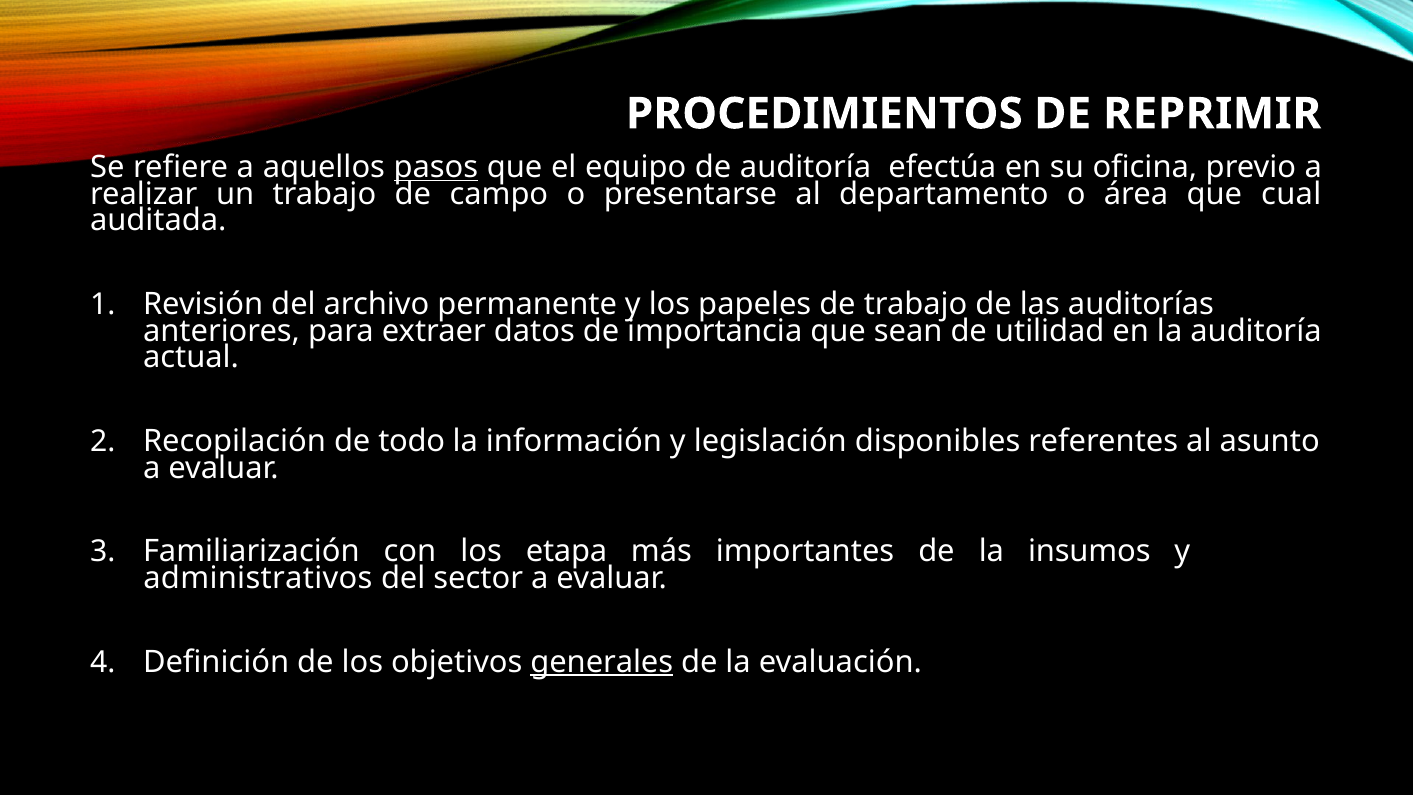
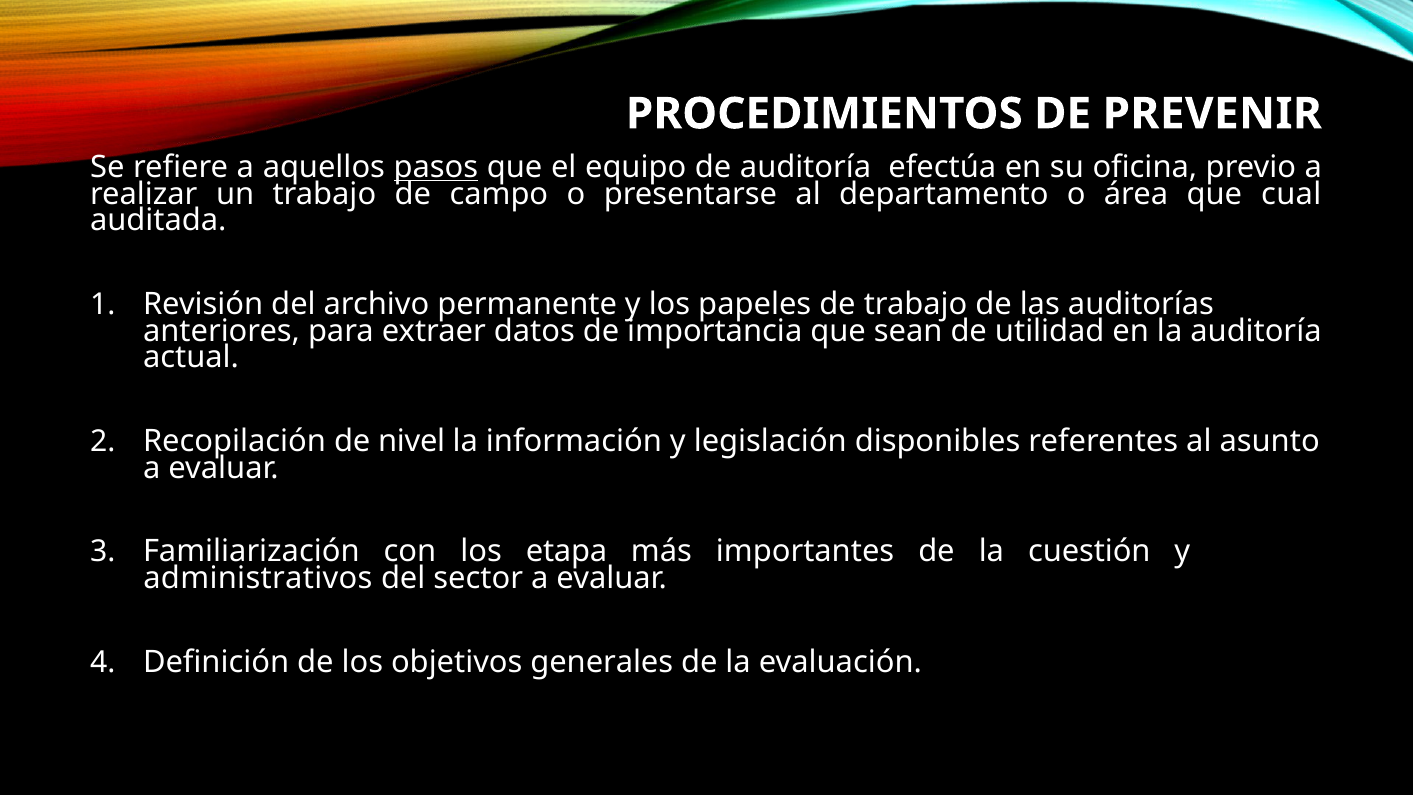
REPRIMIR: REPRIMIR -> PREVENIR (1212, 114)
todo: todo -> nivel (412, 441)
insumos: insumos -> cuestión (1089, 552)
generales underline: present -> none (602, 662)
